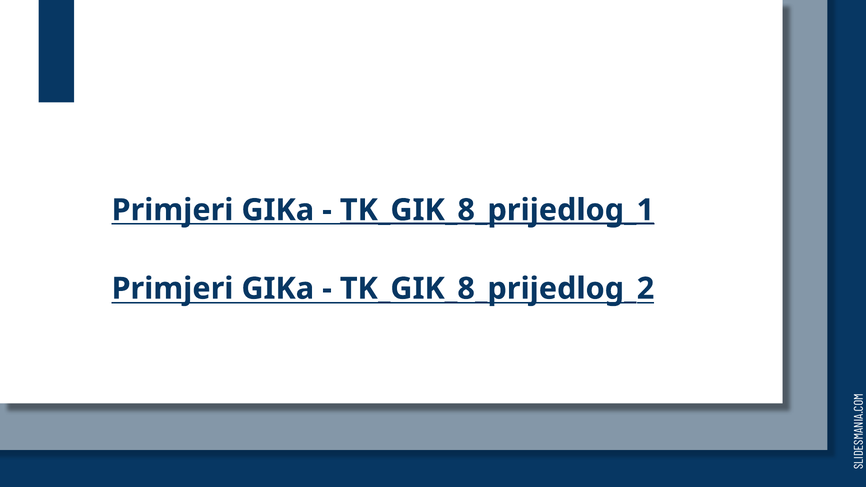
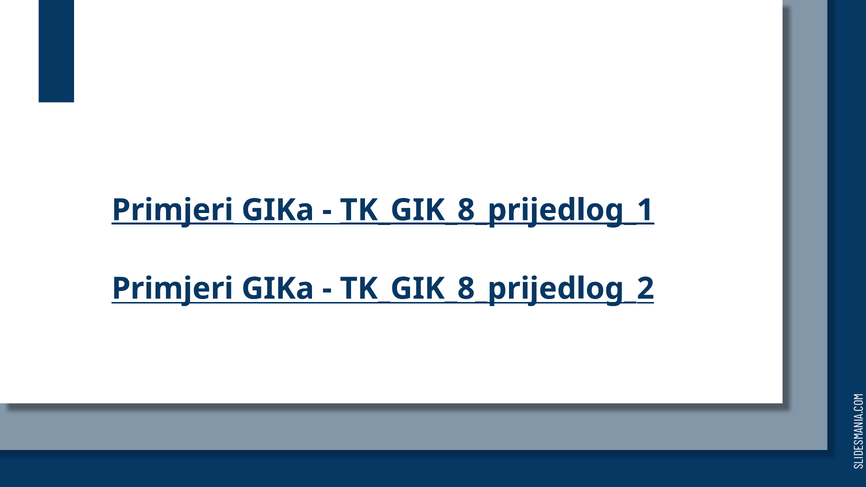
Primjeri underline: none -> present (172, 210)
